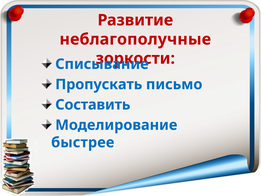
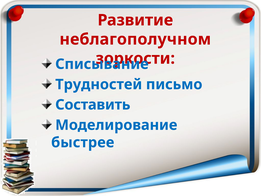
неблагополучные: неблагополучные -> неблагополучном (135, 39)
Пропускать: Пропускать -> Трудностей (99, 84)
